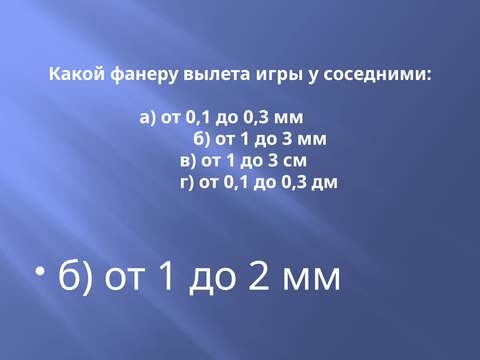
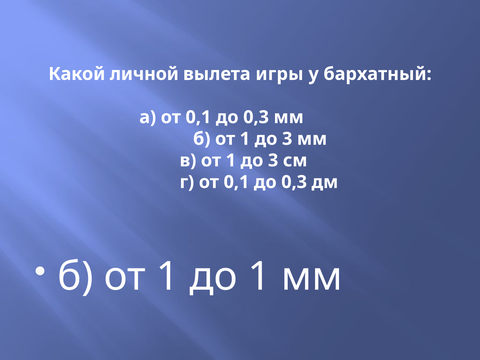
фанеру: фанеру -> личной (144, 74)
соседними: соседними -> бархатный (378, 74)
до 2: 2 -> 1 (259, 277)
